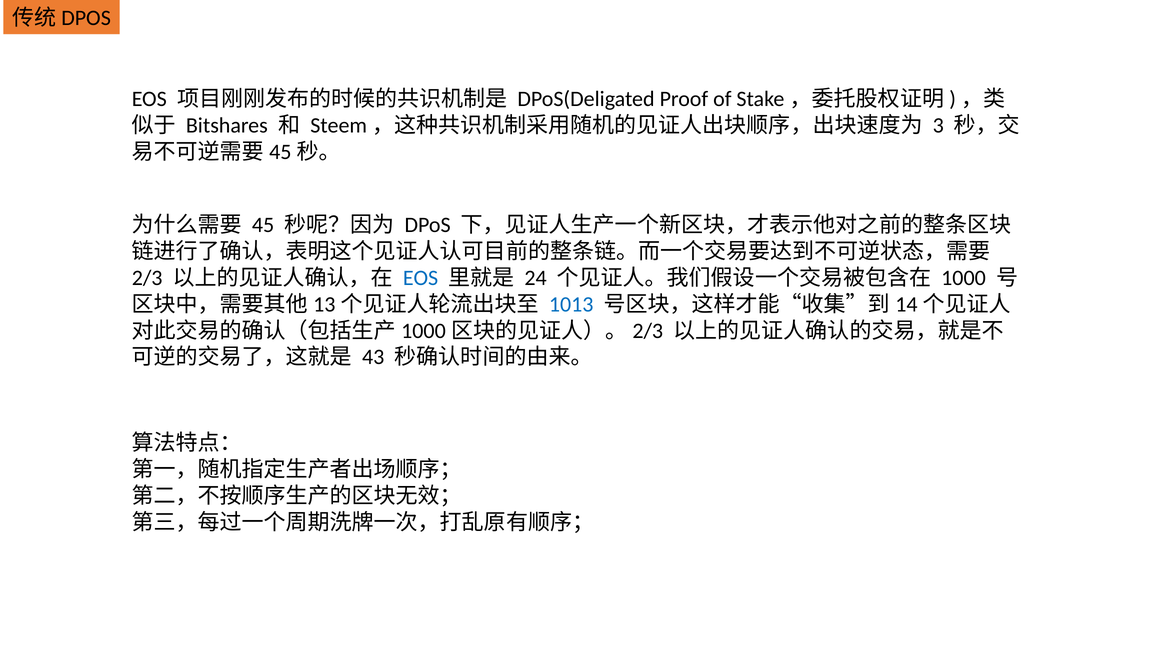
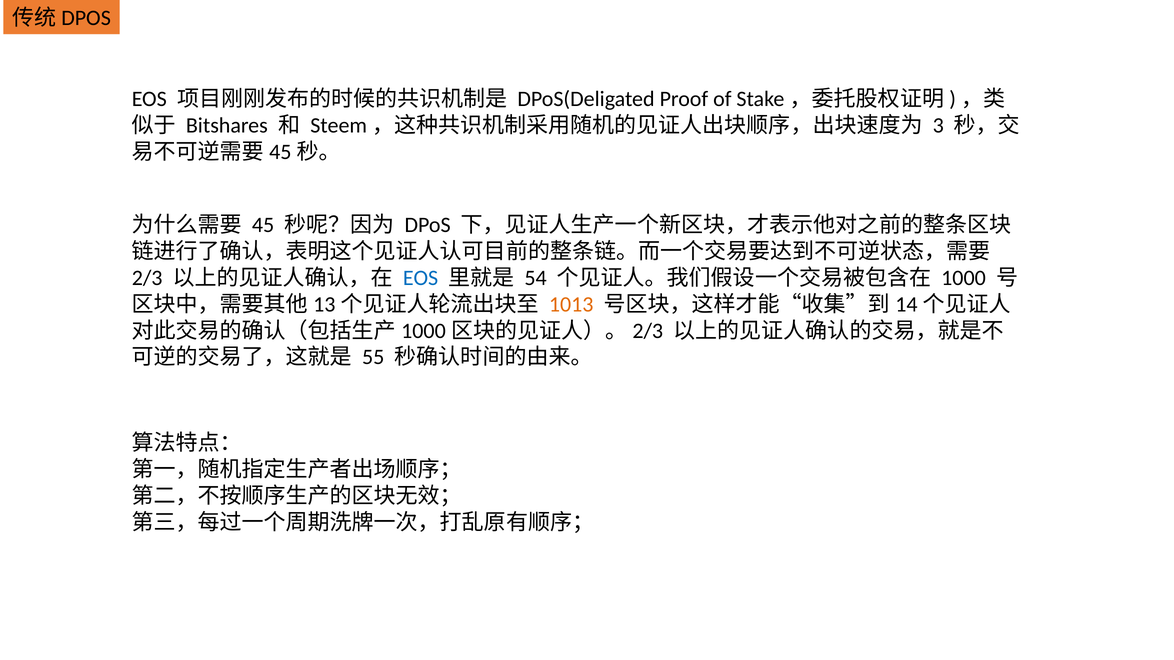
24: 24 -> 54 (536, 278)
1013 colour: blue -> orange (571, 305)
43: 43 -> 55 (373, 357)
